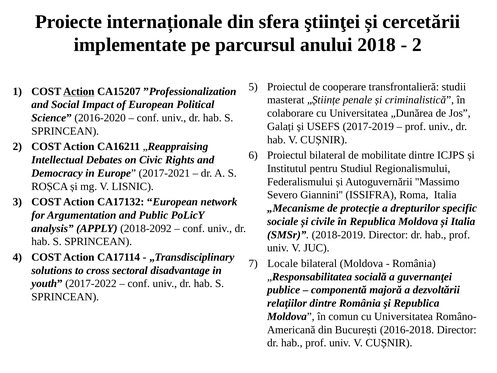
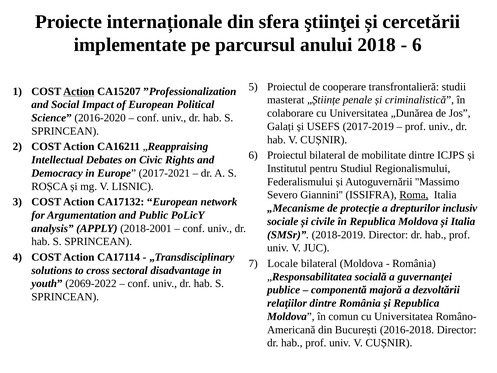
2: 2 -> 6 (417, 45)
Roma underline: none -> present (414, 195)
specific: specific -> inclusiv (460, 208)
2018-2092: 2018-2092 -> 2018-2001 (146, 228)
2017-2022: 2017-2022 -> 2069-2022 (91, 283)
